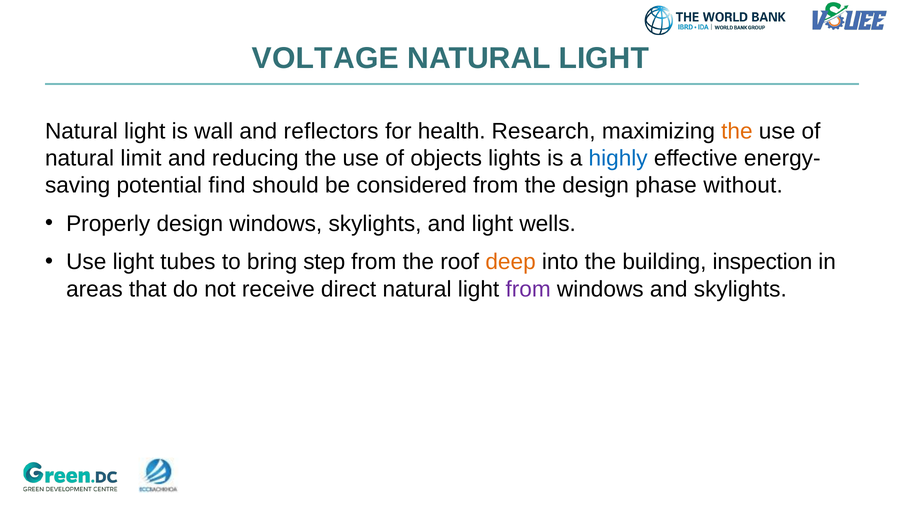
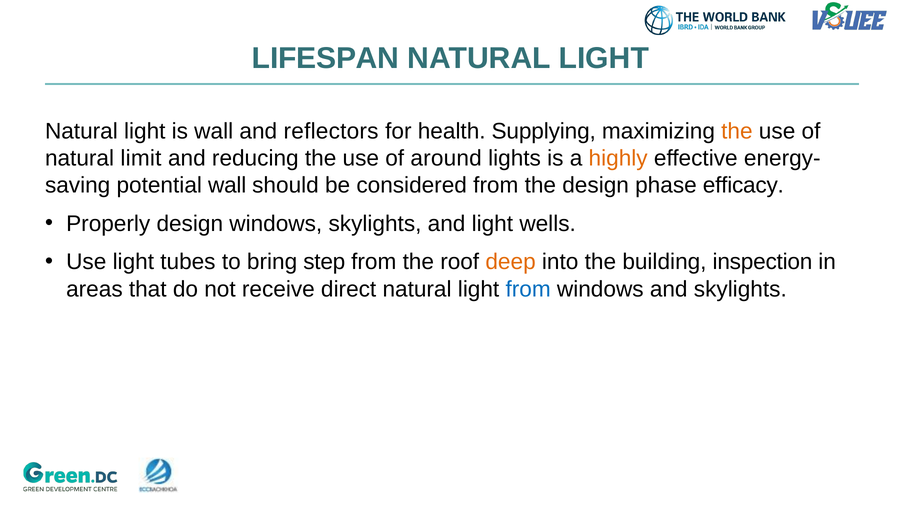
VOLTAGE: VOLTAGE -> LIFESPAN (326, 58)
Research: Research -> Supplying (544, 131)
objects: objects -> around (446, 158)
highly colour: blue -> orange (618, 158)
potential find: find -> wall (227, 185)
without: without -> efficacy (743, 185)
from colour: purple -> blue (528, 289)
